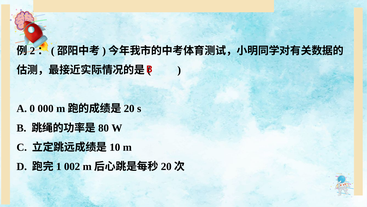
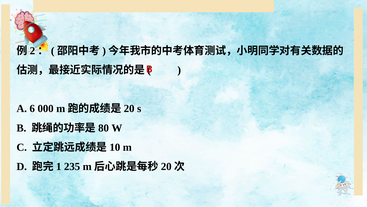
0: 0 -> 6 (32, 108)
002: 002 -> 235 (72, 166)
